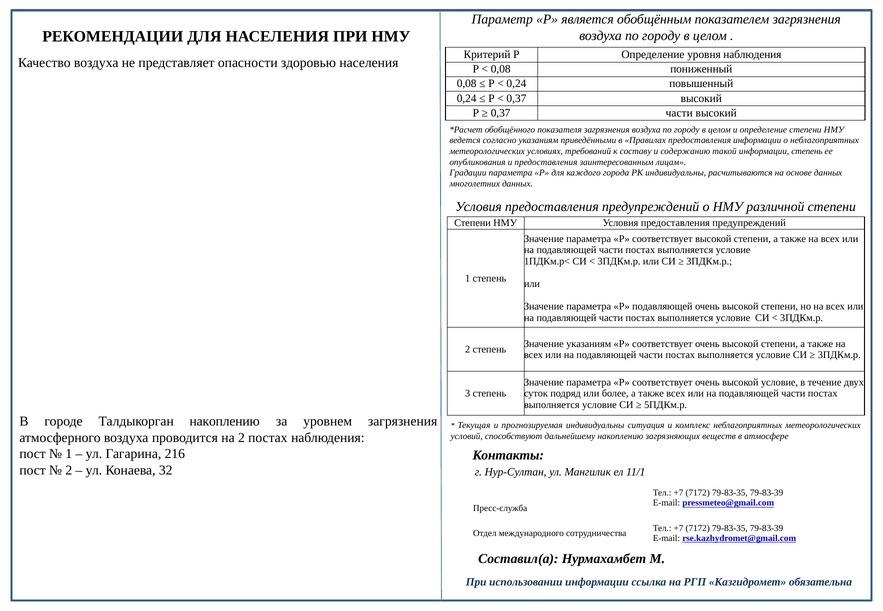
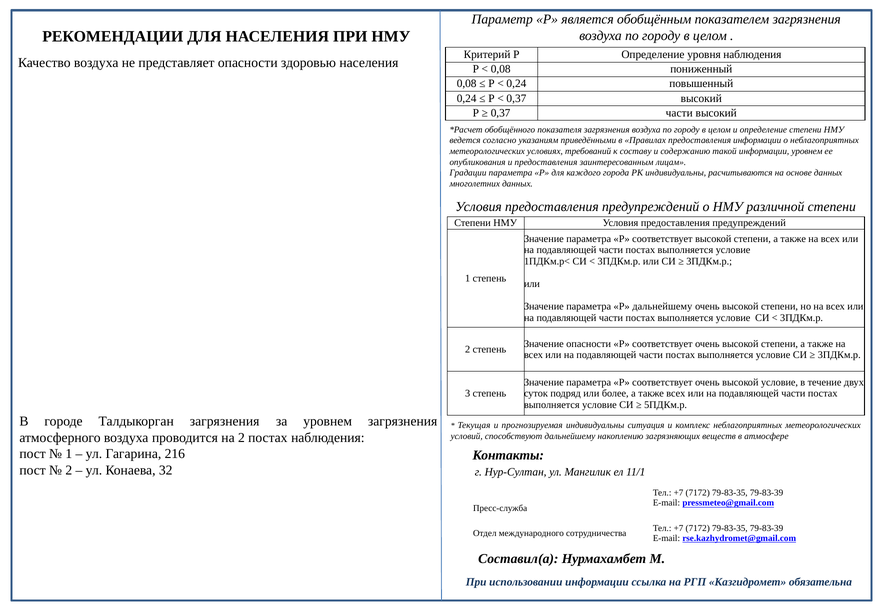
информации степень: степень -> уровнем (807, 151)
Р подавляющей: подавляющей -> дальнейшему (662, 307)
Значение указаниям: указаниям -> опасности (589, 344)
Талдыкорган накоплению: накоплению -> загрязнения (225, 422)
